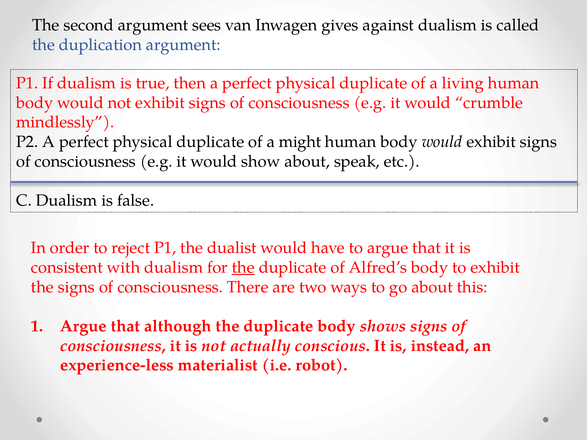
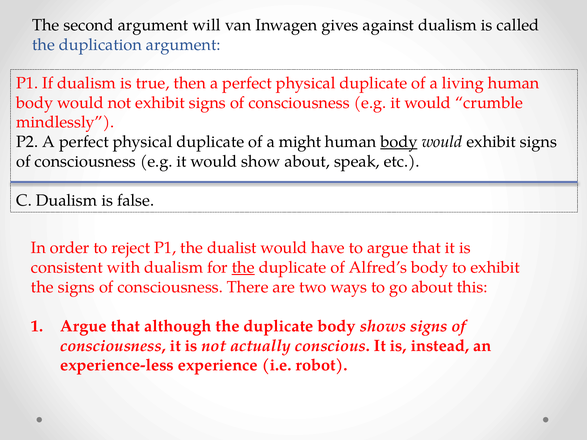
sees: sees -> will (207, 25)
body underline: none -> present (399, 142)
materialist: materialist -> experience (218, 365)
